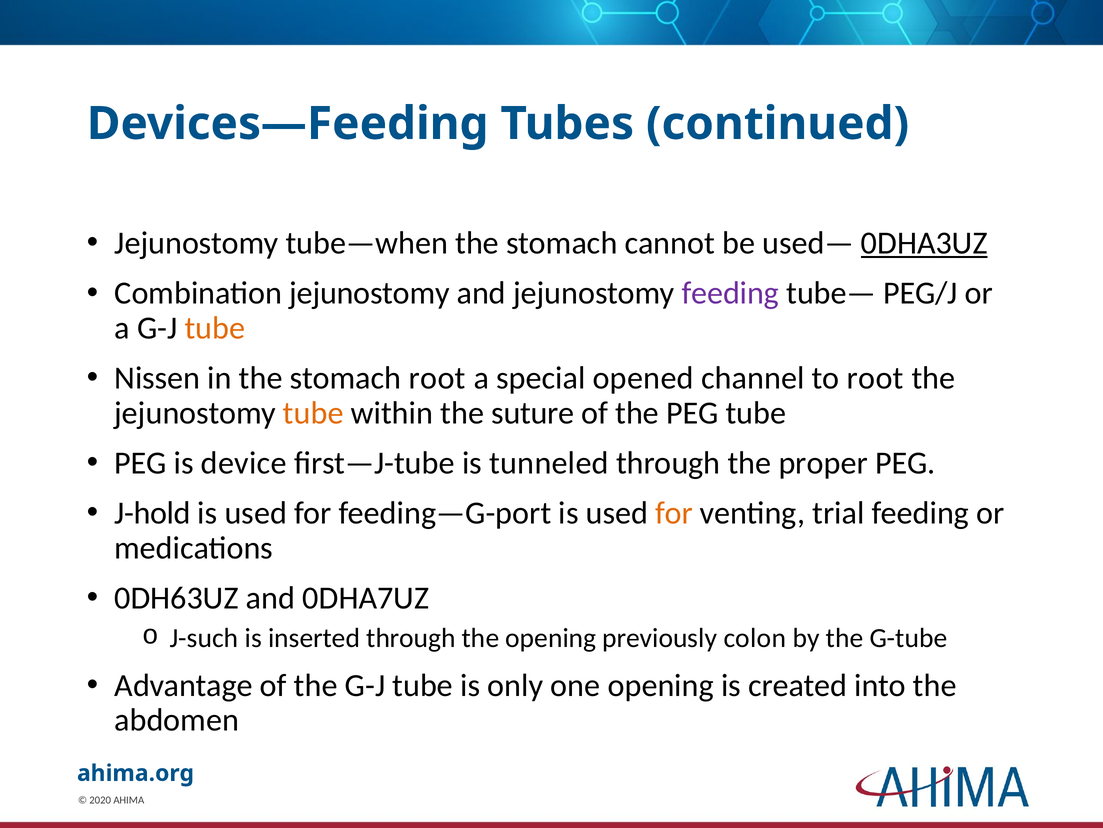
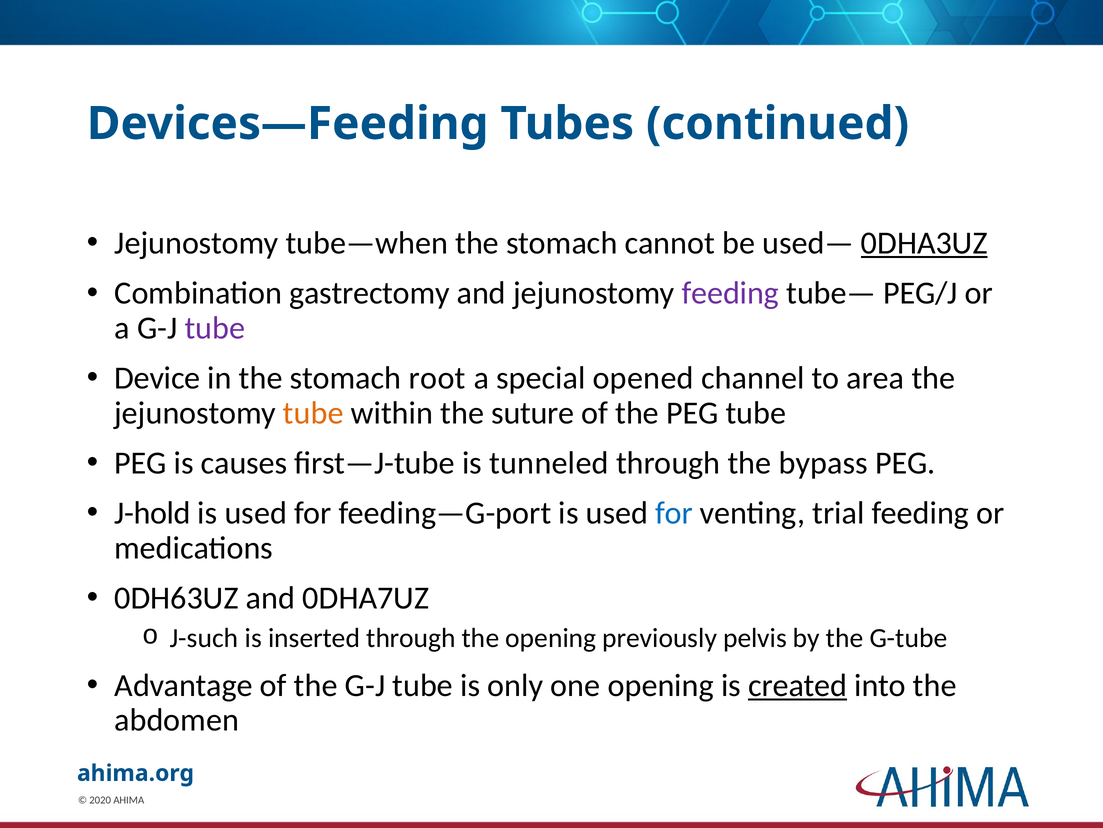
Combination jejunostomy: jejunostomy -> gastrectomy (369, 293)
tube colour: orange -> purple (215, 328)
Nissen: Nissen -> Device (157, 378)
to root: root -> area (875, 378)
device: device -> causes (244, 463)
proper: proper -> bypass (823, 463)
for colour: orange -> blue (674, 513)
colon: colon -> pelvis (755, 637)
created underline: none -> present (798, 685)
